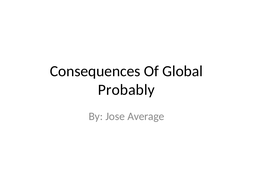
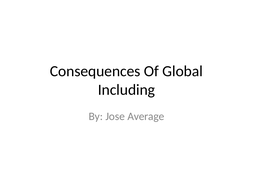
Probably: Probably -> Including (126, 90)
